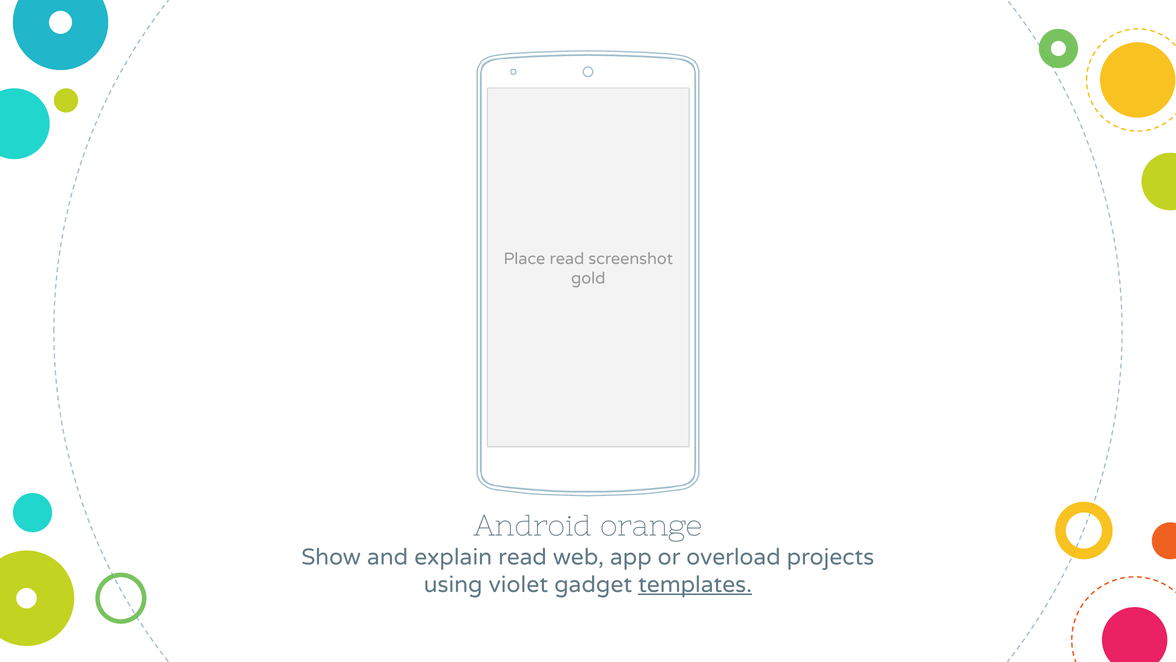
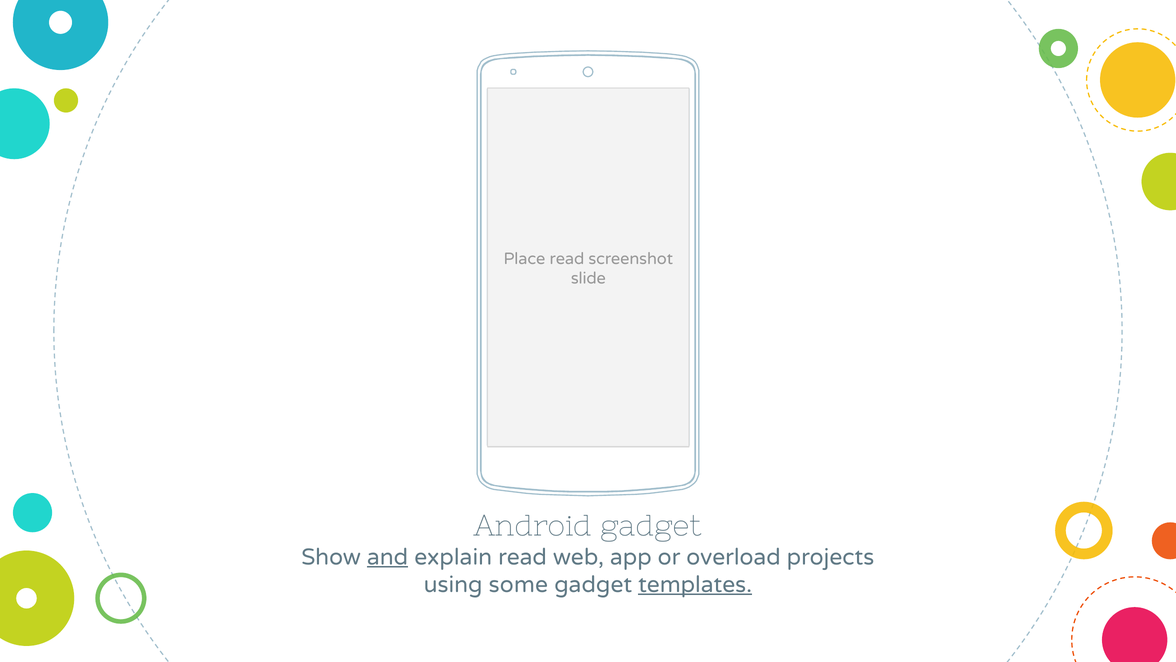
gold: gold -> slide (588, 278)
Android orange: orange -> gadget (651, 526)
and underline: none -> present (388, 557)
violet: violet -> some (518, 584)
